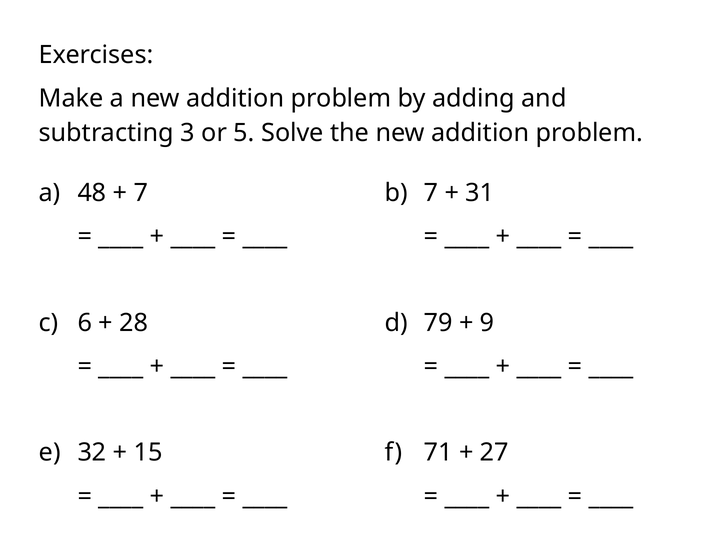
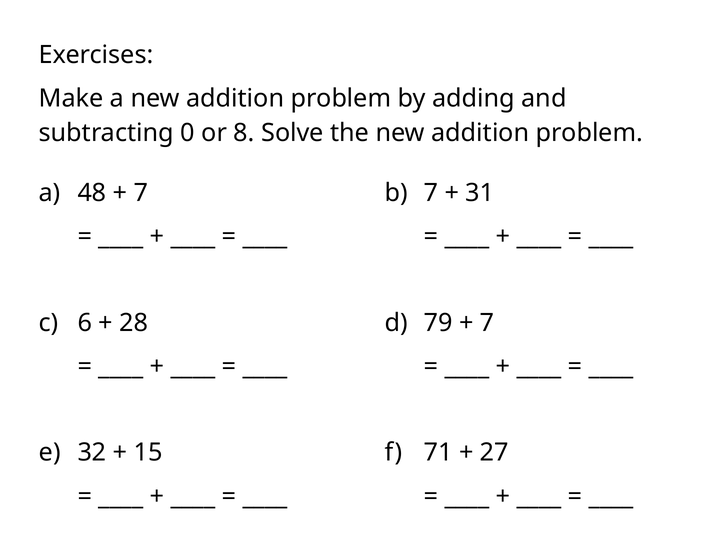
3: 3 -> 0 (188, 133)
5: 5 -> 8 (244, 133)
9: 9 -> 7 (487, 323)
